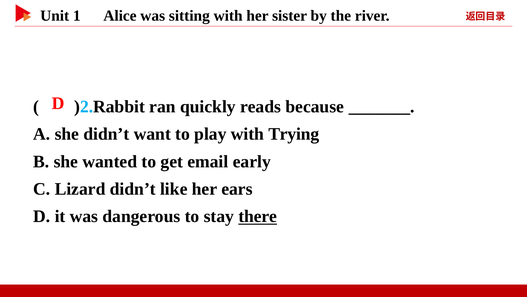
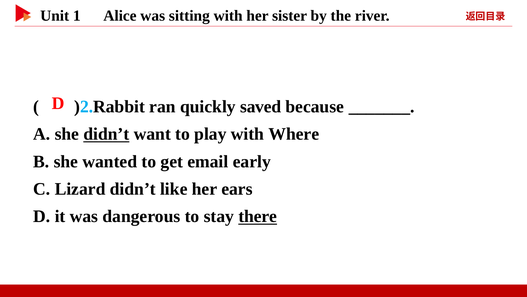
reads: reads -> saved (261, 106)
didn’t underline: none -> present (106, 134)
Trying: Trying -> Where (294, 134)
